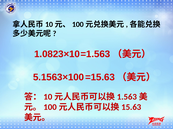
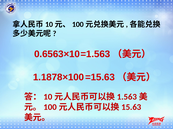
1.0823×10: 1.0823×10 -> 0.6563×10 (57, 54)
5.1563×100: 5.1563×100 -> 1.1878×100 (59, 78)
